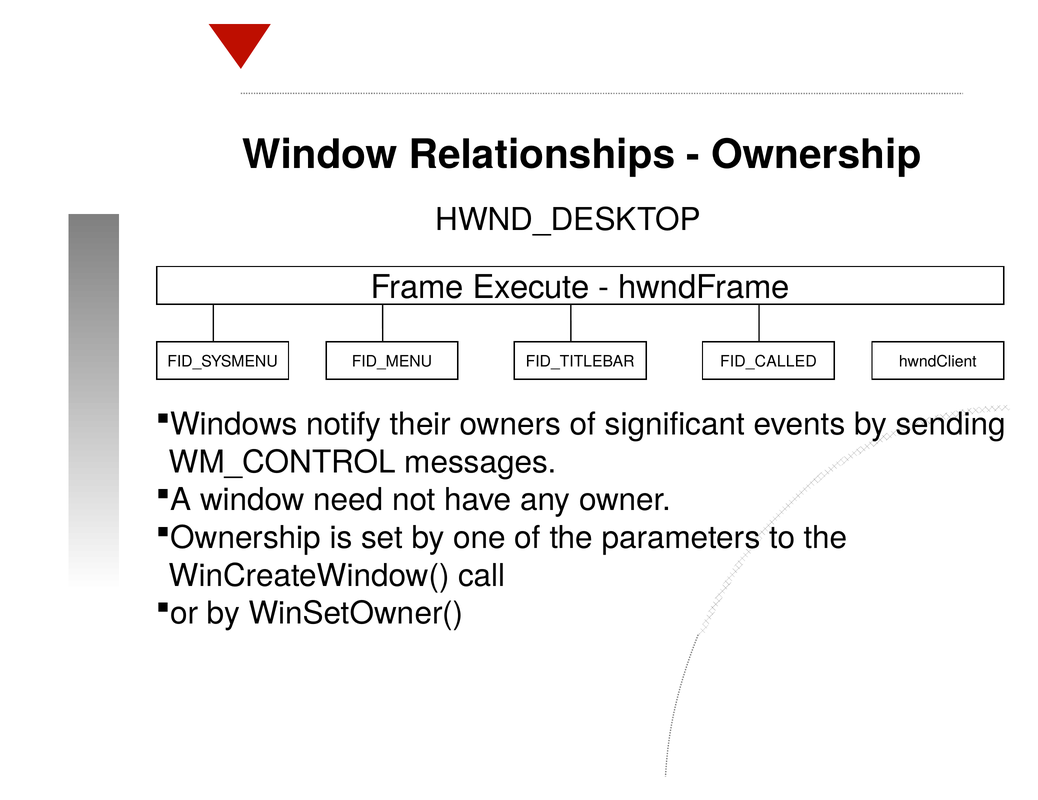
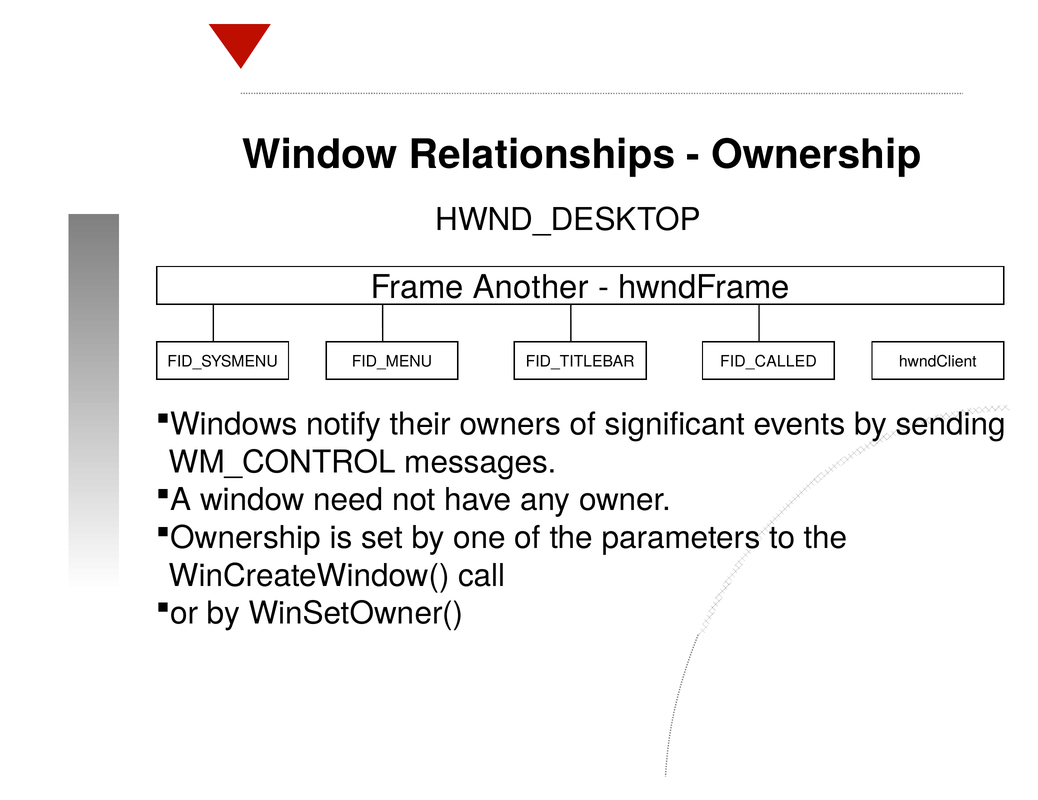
Execute: Execute -> Another (531, 288)
